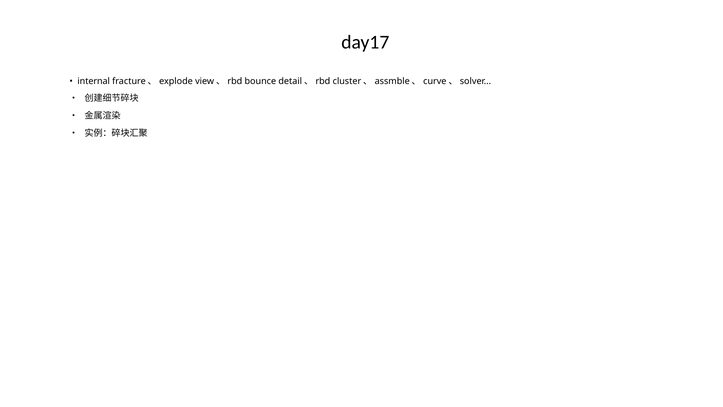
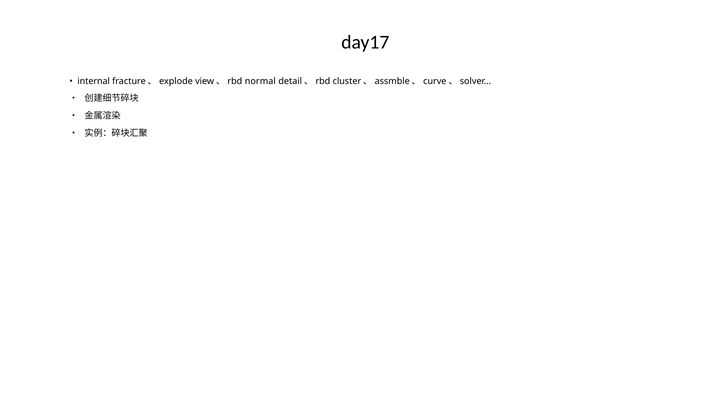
bounce: bounce -> normal (260, 81)
